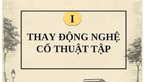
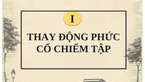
NGHỆ: NGHỆ -> PHỨC (106, 37)
THUẬT: THUẬT -> CHIẾM (71, 49)
